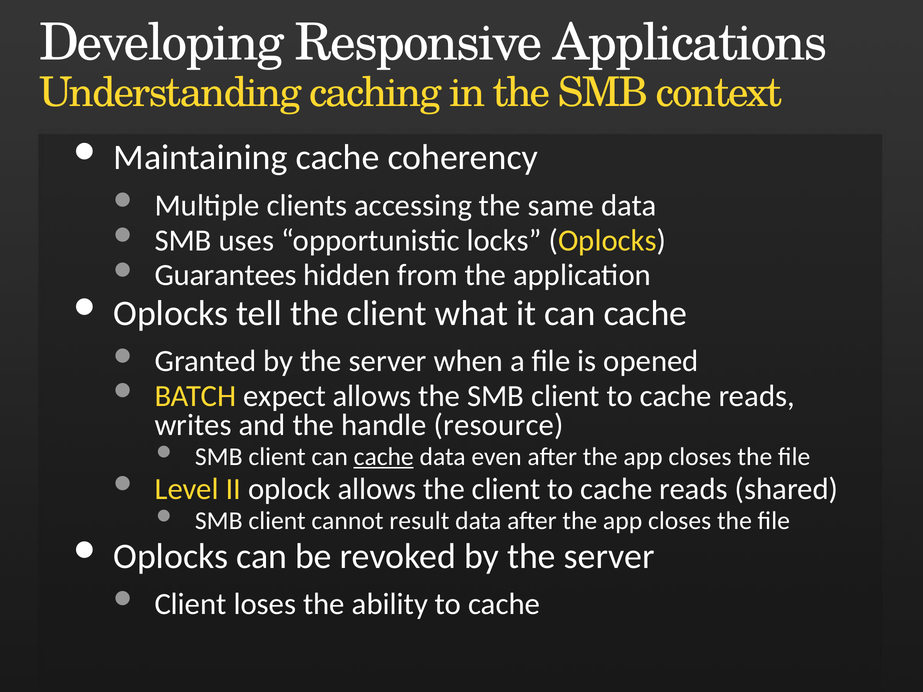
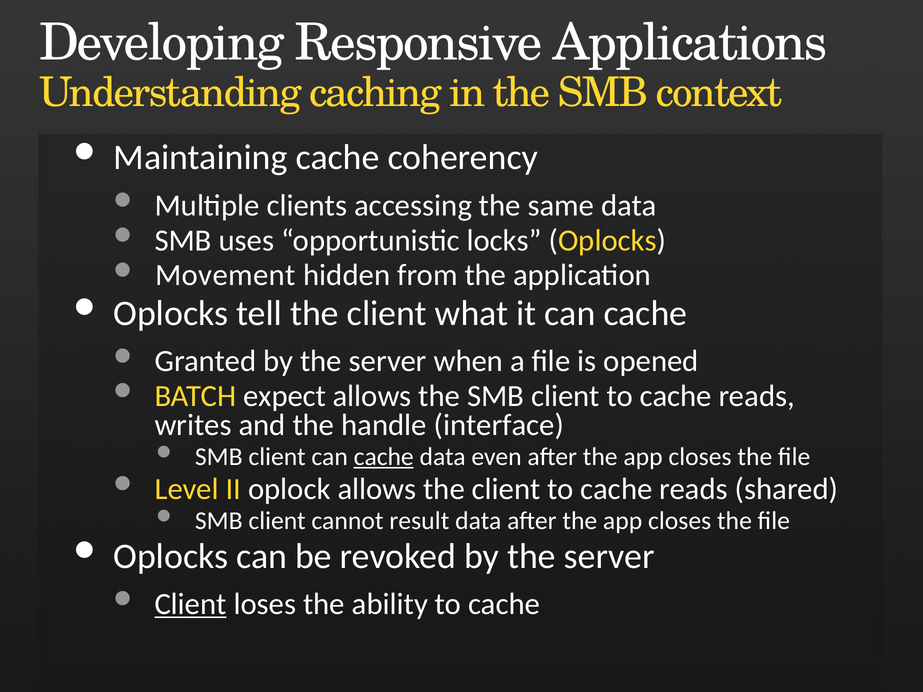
Guarantees: Guarantees -> Movement (225, 275)
resource: resource -> interface (499, 425)
Client underline: none -> present (191, 604)
